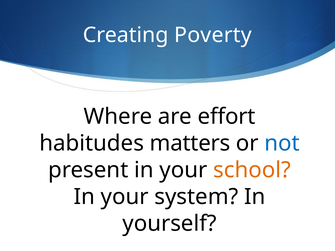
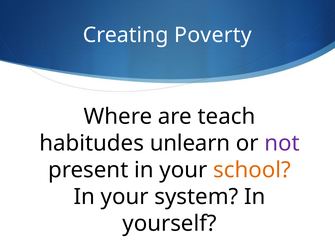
effort: effort -> teach (226, 117)
matters: matters -> unlearn (190, 143)
not colour: blue -> purple (282, 143)
